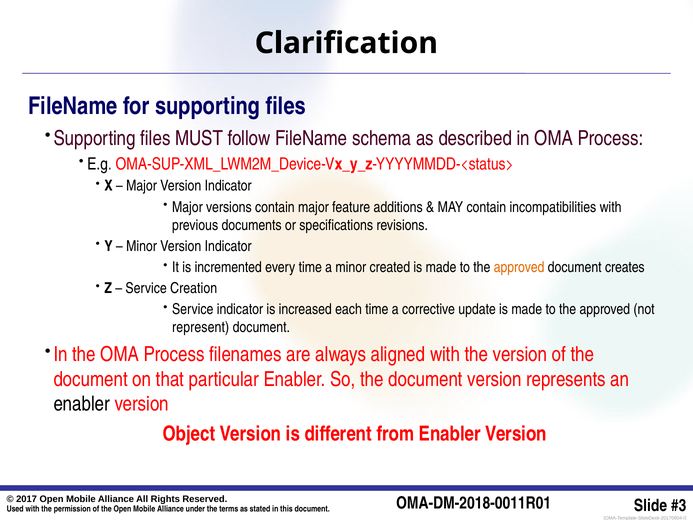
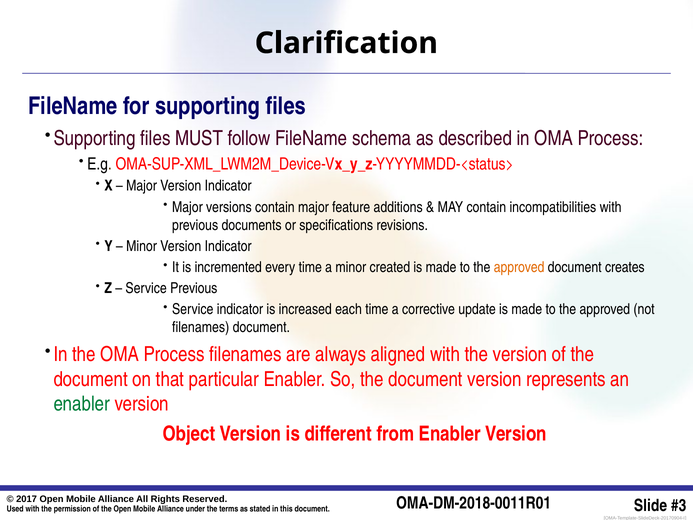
Service Creation: Creation -> Previous (194, 288)
represent: represent -> filenames (201, 327)
enabler colour: black -> green (82, 404)
